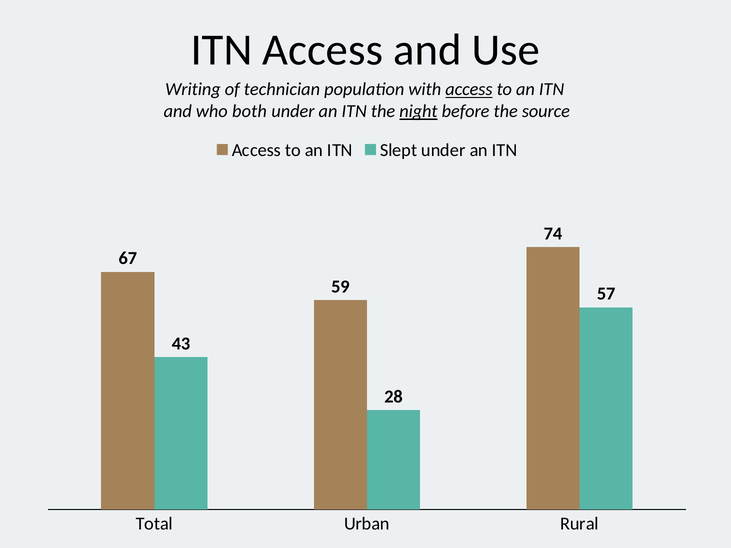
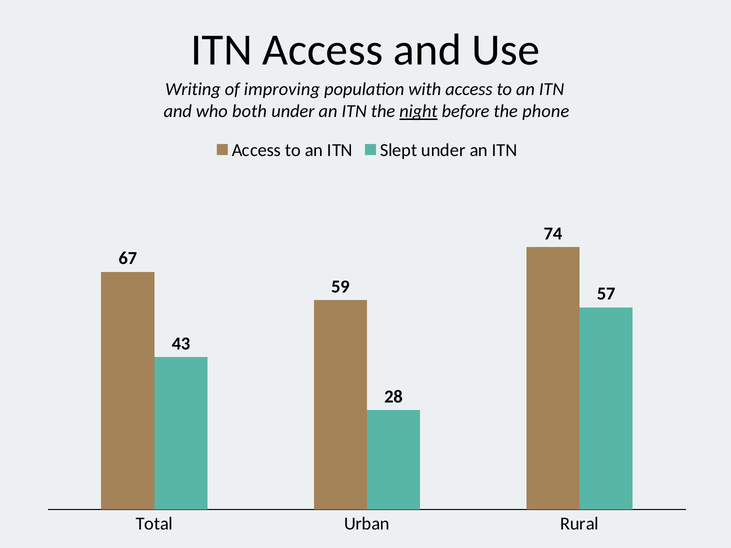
technician: technician -> improving (282, 89)
access underline: present -> none (469, 89)
source: source -> phone (546, 111)
